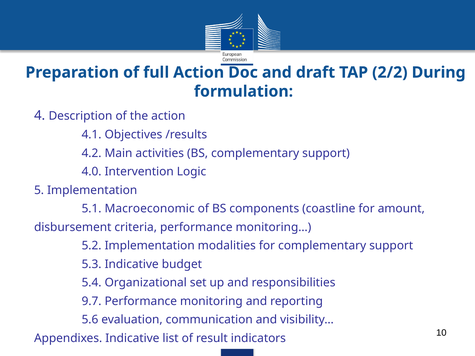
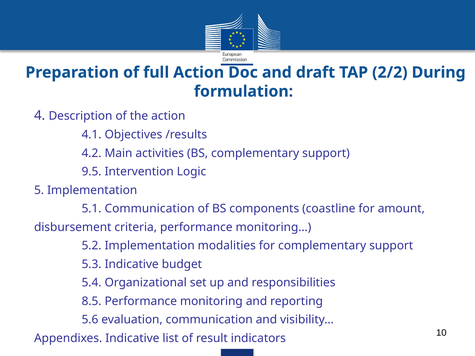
4.0: 4.0 -> 9.5 (92, 172)
5.1 Macroeconomic: Macroeconomic -> Communication (150, 209)
9.7: 9.7 -> 8.5 (92, 301)
